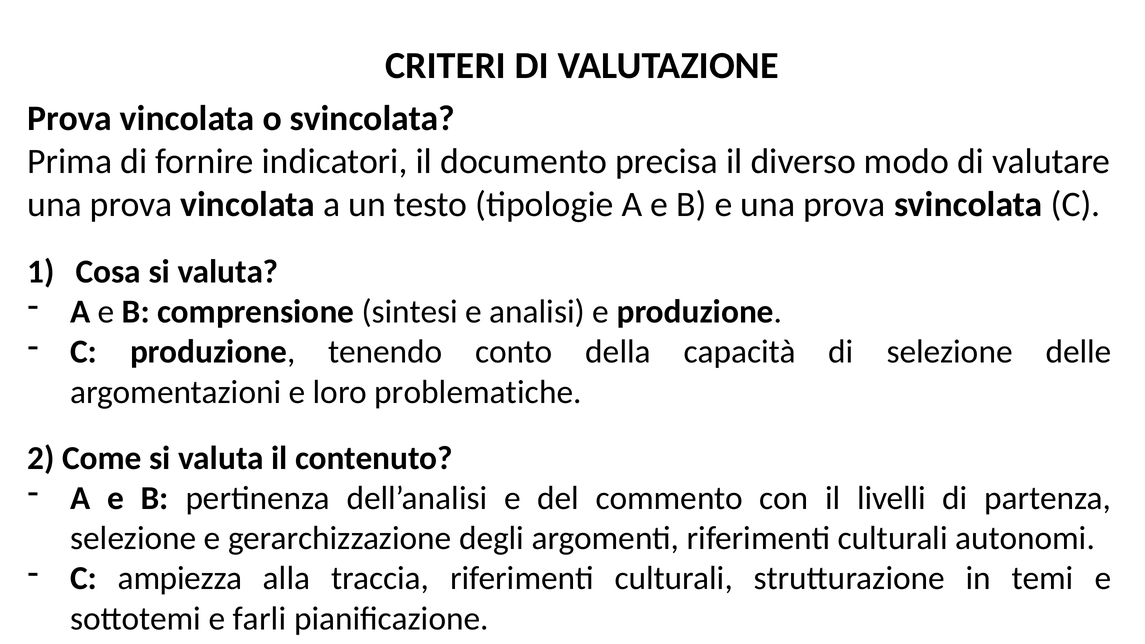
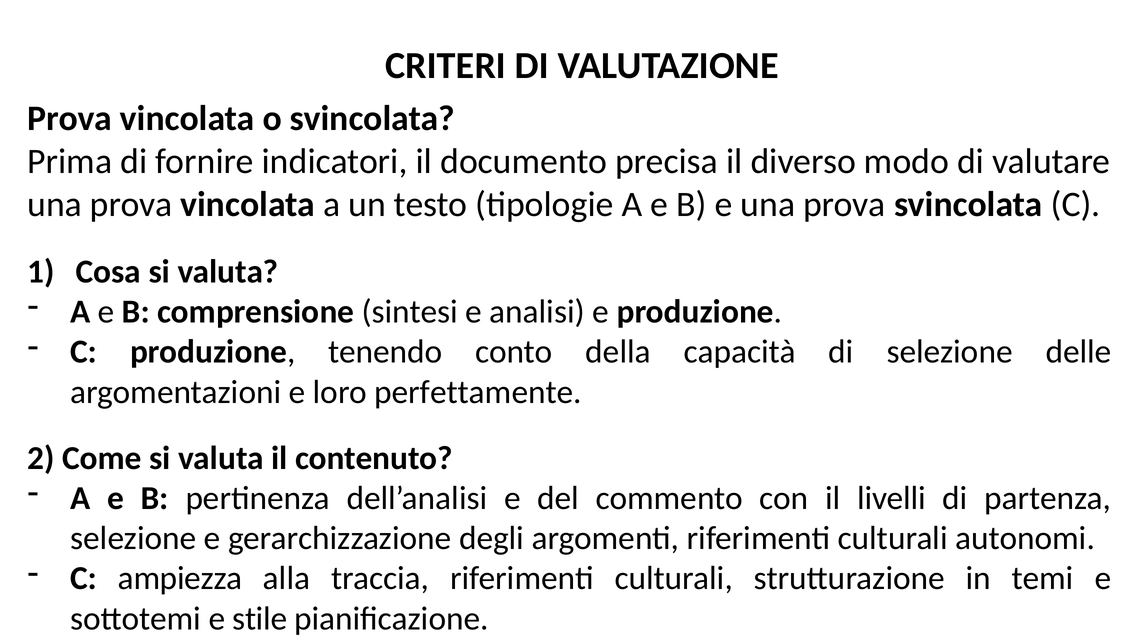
problematiche: problematiche -> perfettamente (478, 392)
farli: farli -> stile (260, 619)
